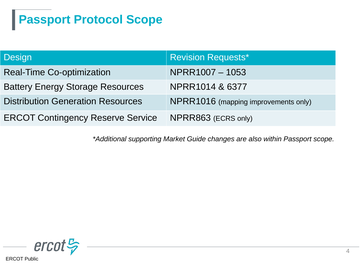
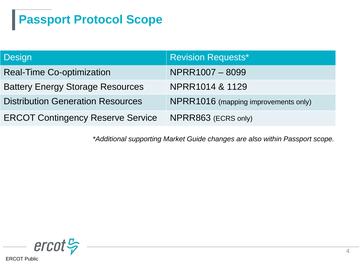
1053: 1053 -> 8099 (236, 73)
6377: 6377 -> 1129 (237, 87)
